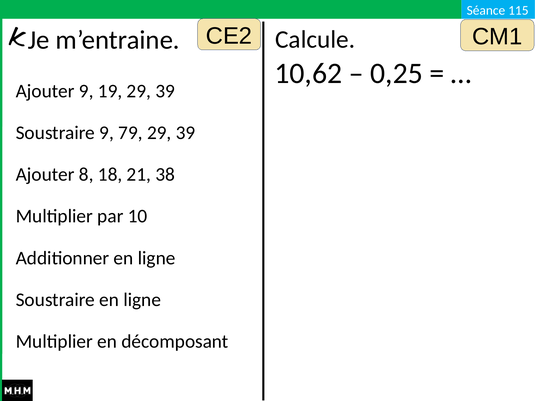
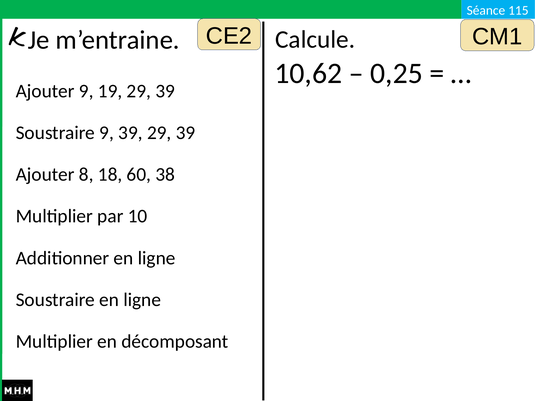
9 79: 79 -> 39 (130, 133)
21: 21 -> 60 (139, 175)
